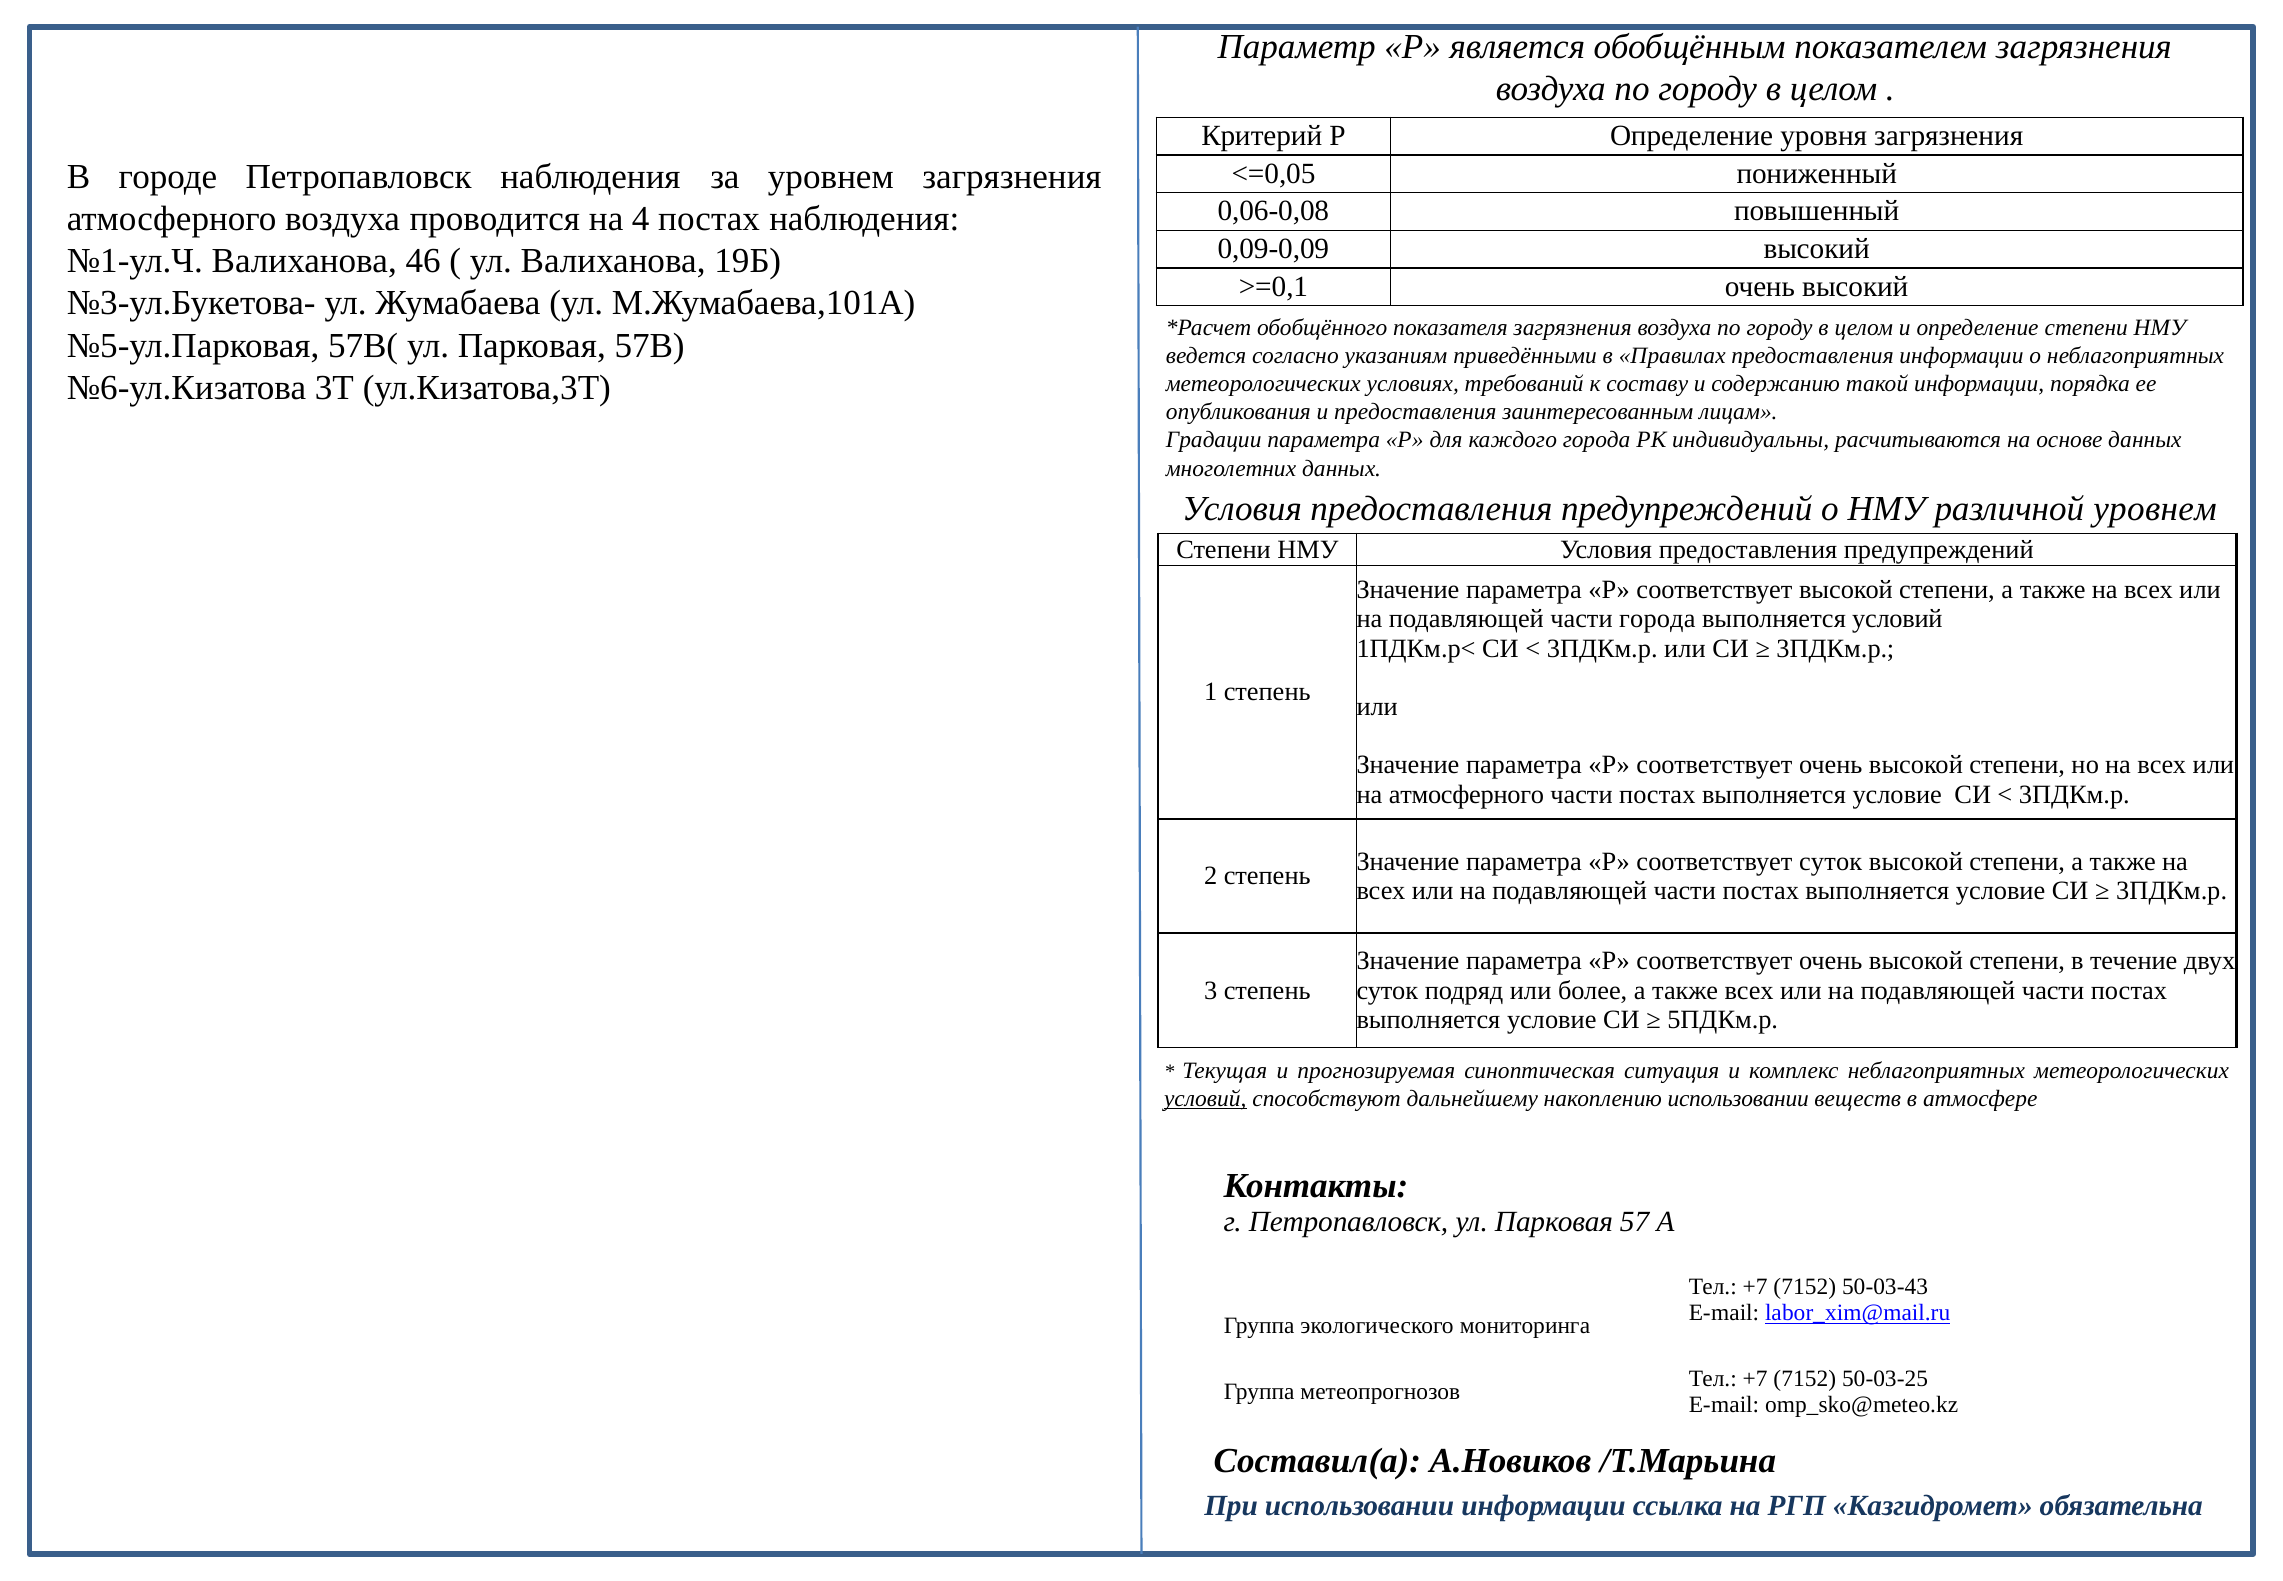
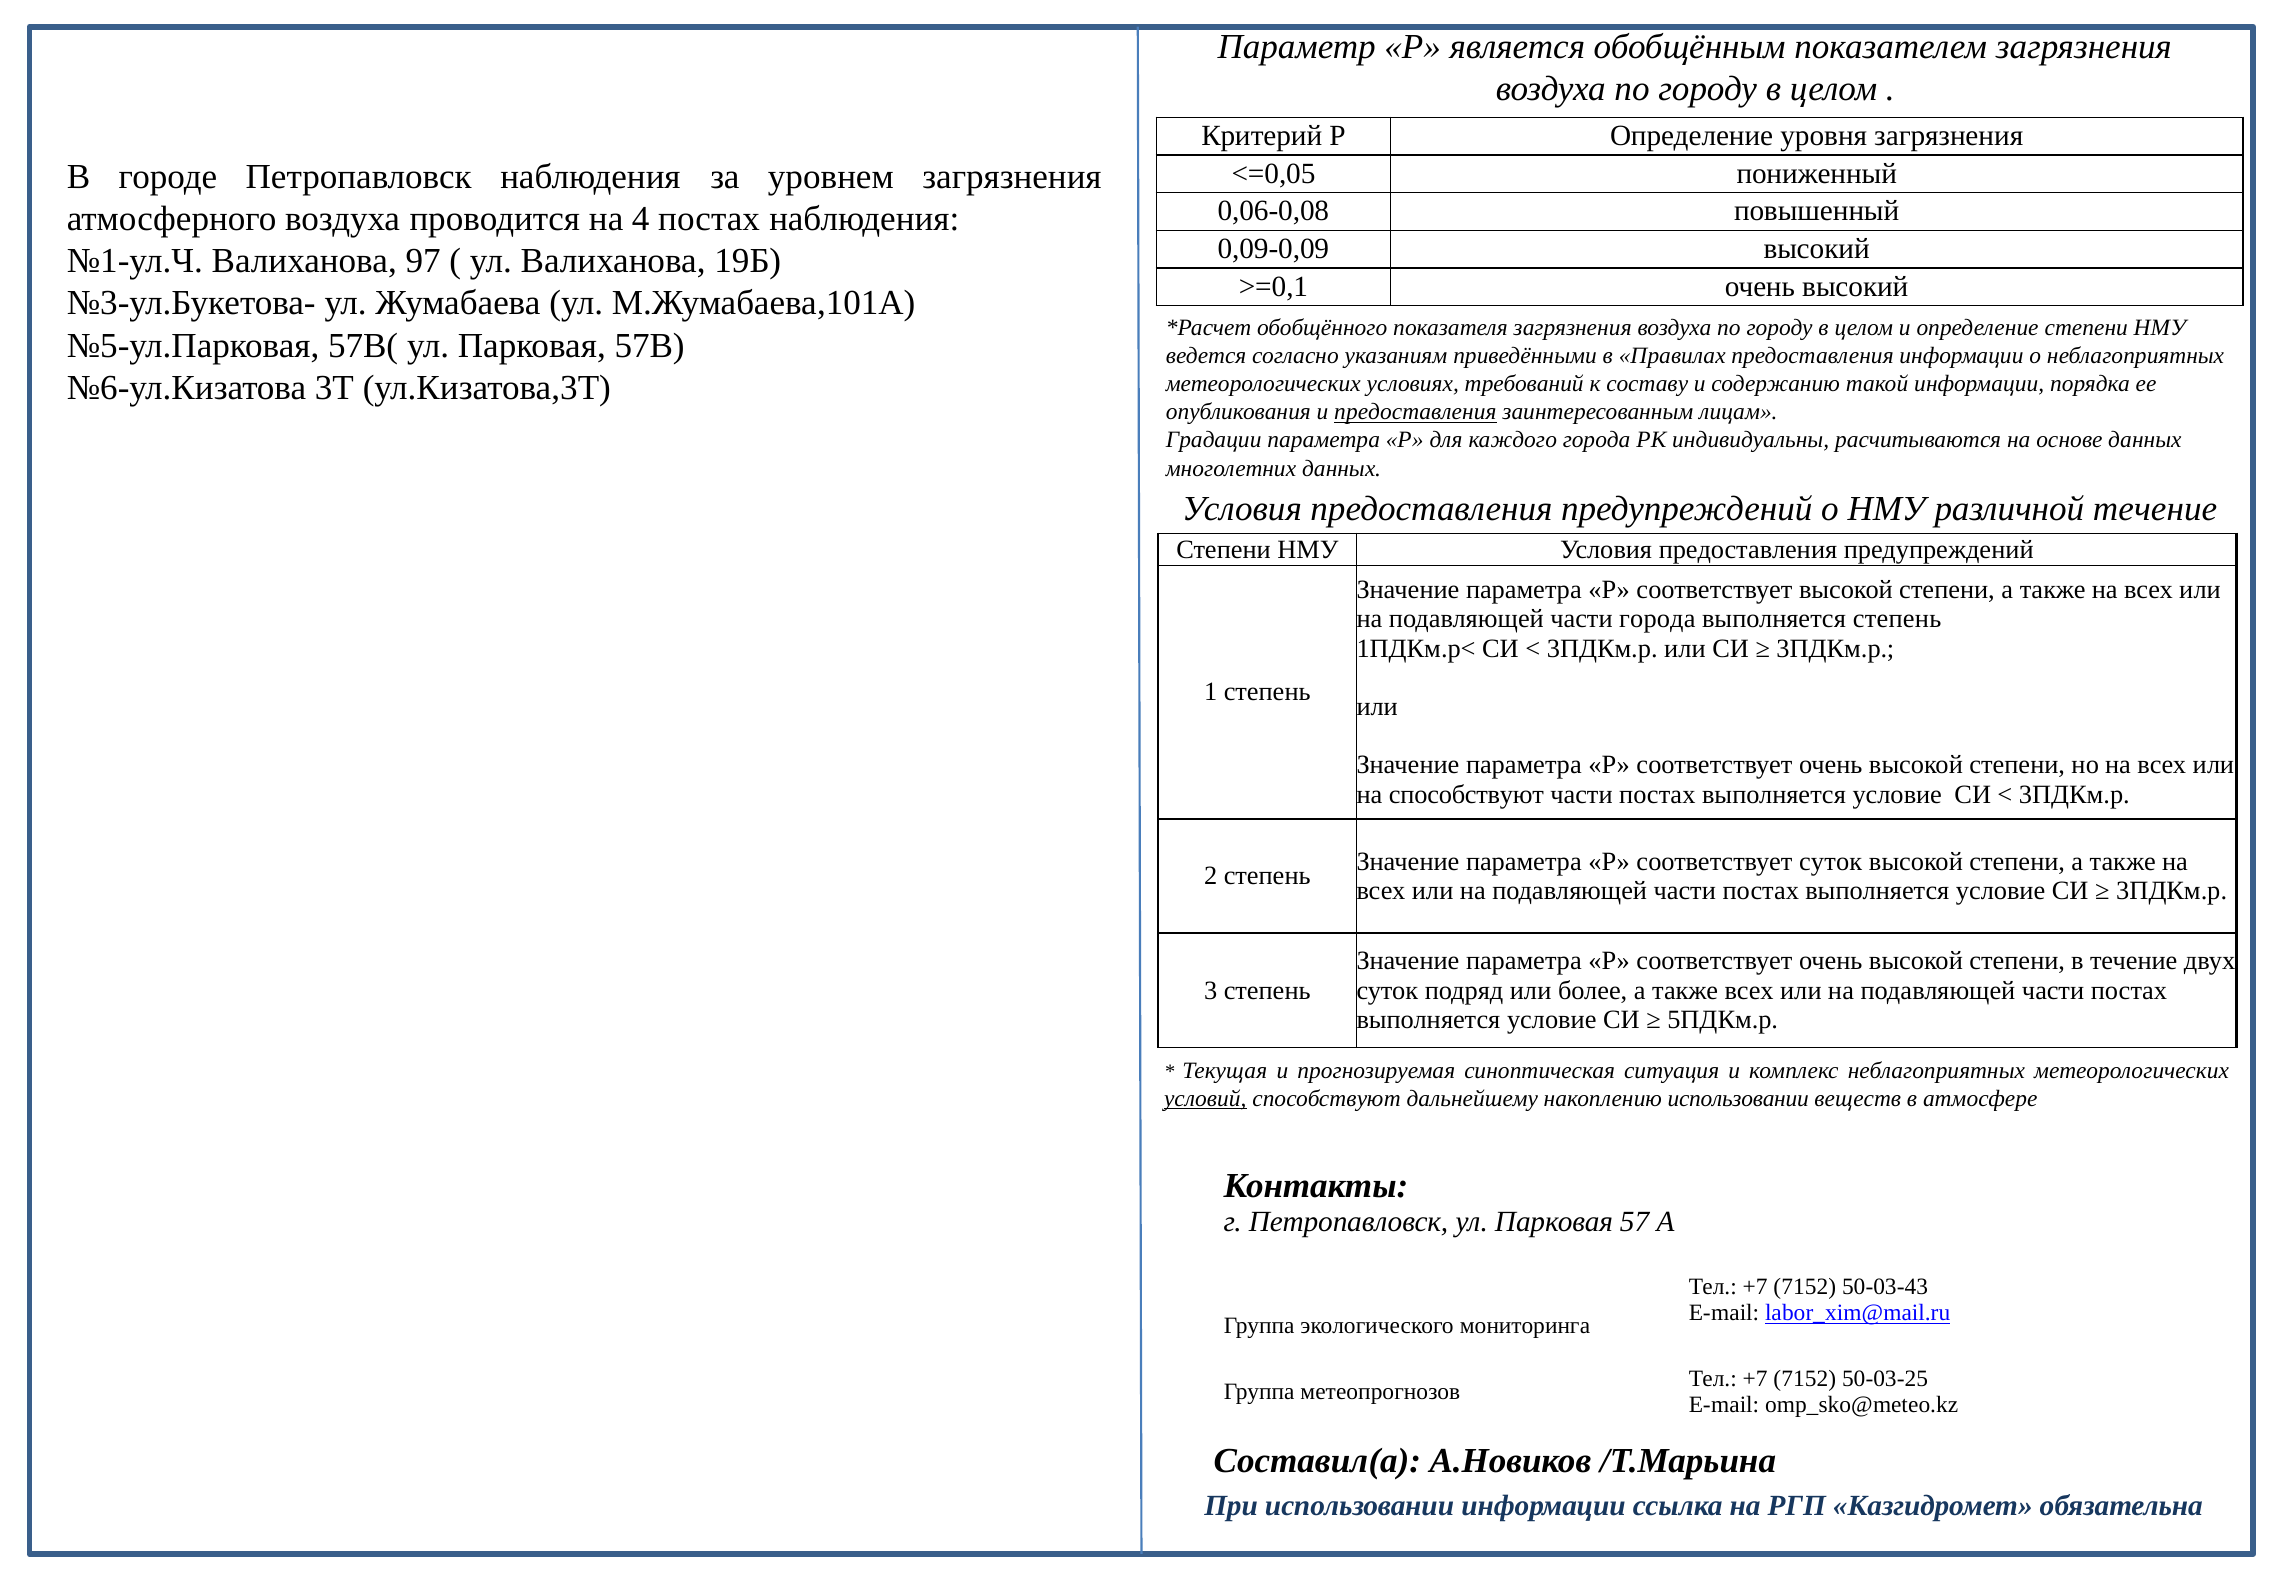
46: 46 -> 97 (423, 261)
предоставления underline: none -> present (1415, 412)
различной уровнем: уровнем -> течение (2155, 509)
выполняется условий: условий -> степень (1897, 619)
на атмосферного: атмосферного -> способствуют (1466, 794)
